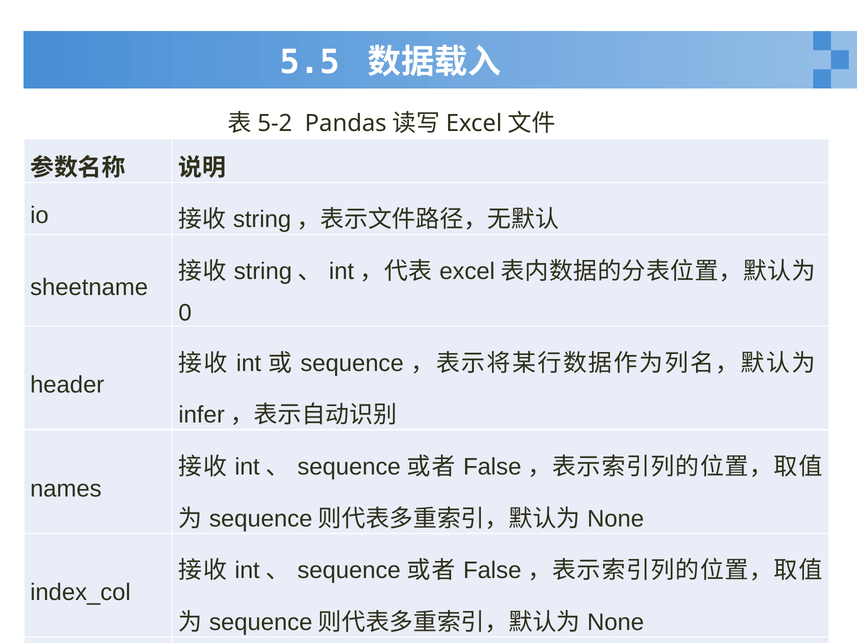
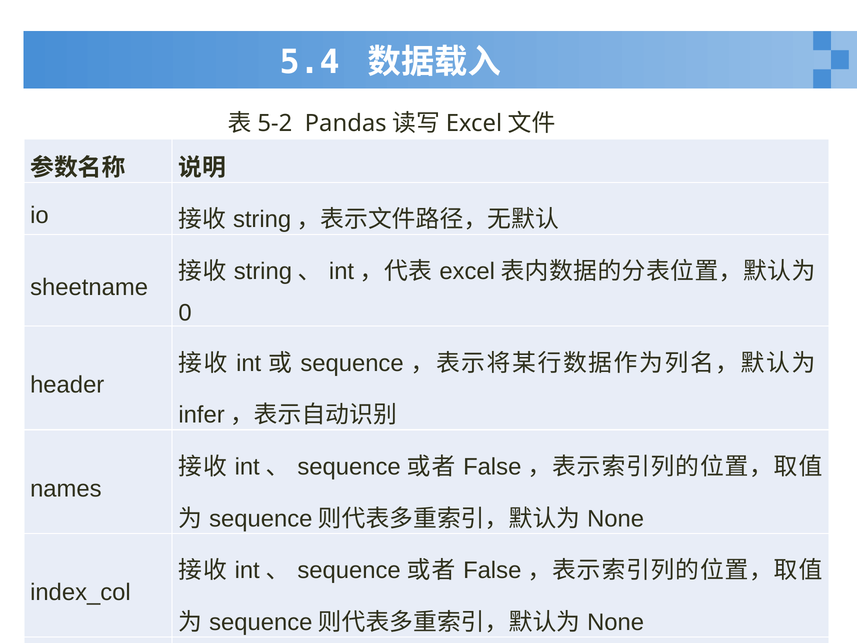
5.5: 5.5 -> 5.4 (310, 62)
